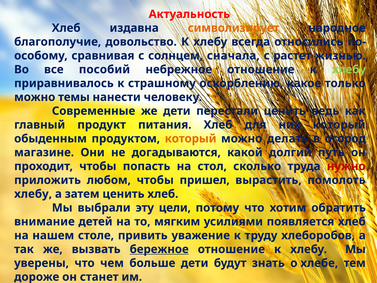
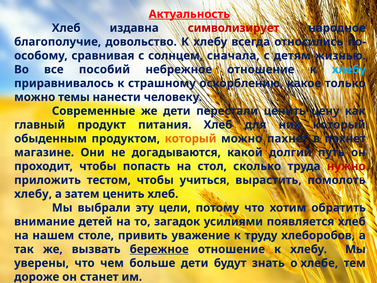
Актуальность underline: none -> present (189, 14)
символизирует colour: orange -> red (234, 28)
растет: растет -> детям (292, 56)
хлебу colour: light green -> light blue (349, 69)
ведь: ведь -> цену (325, 111)
можно делать: делать -> пахнет (288, 139)
в огород: огород -> пахнет (345, 139)
любом: любом -> тестом (109, 180)
пришел: пришел -> учиться (205, 180)
мягким: мягким -> загадок (177, 221)
